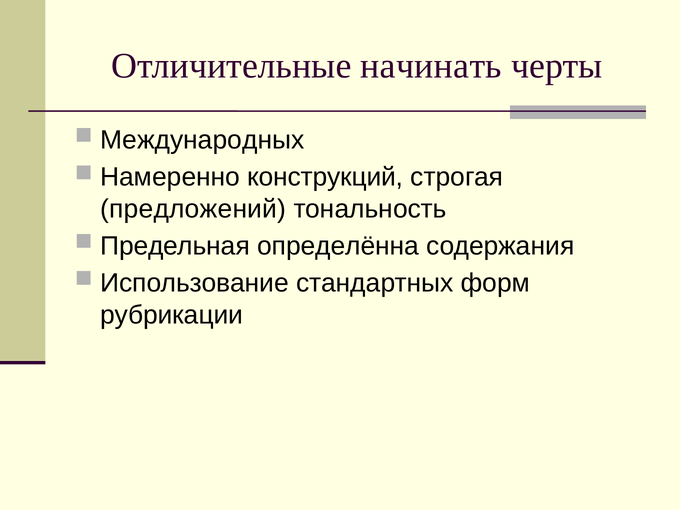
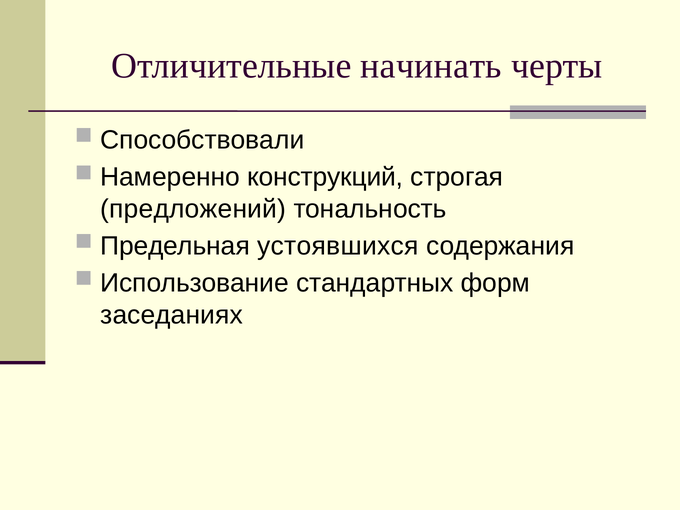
Международных: Международных -> Способствовали (202, 140)
определённа: определённа -> устоявшихся (338, 246)
рубрикации: рубрикации -> заседаниях (172, 315)
